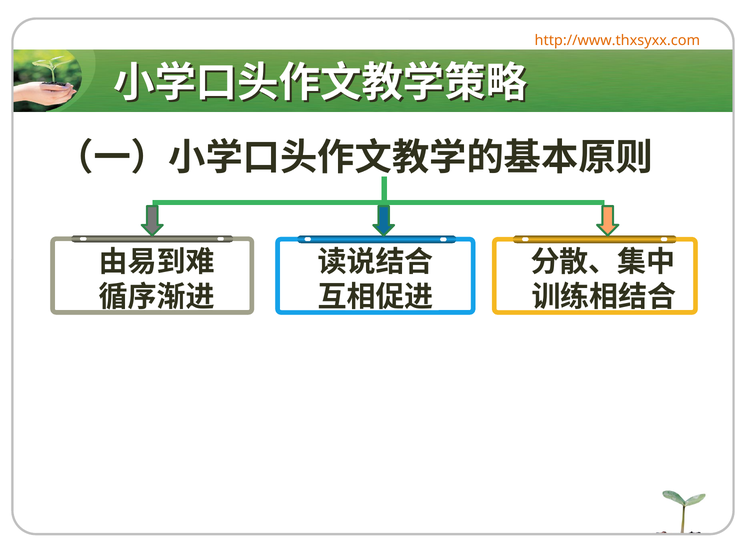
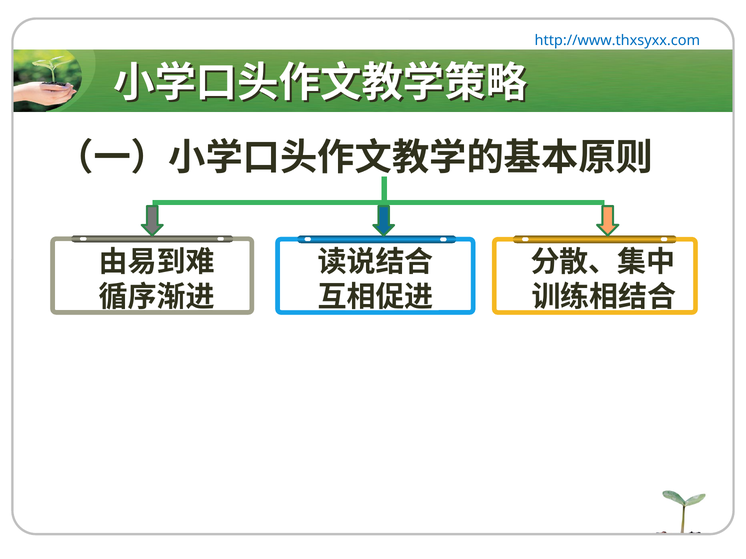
http://www.thxsyxx.com colour: orange -> blue (617, 41)
